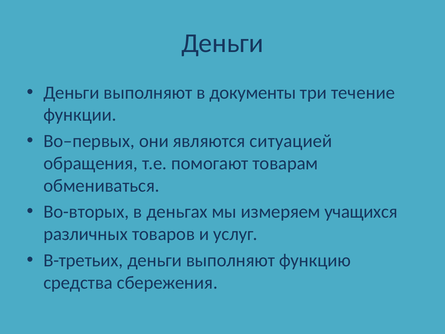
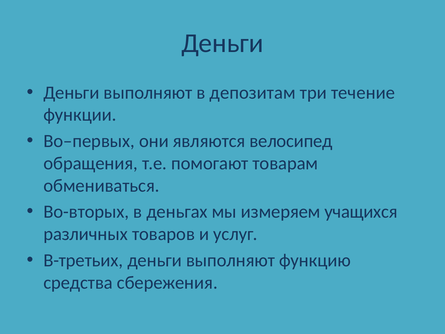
документы: документы -> депозитам (253, 93)
ситуацией: ситуацией -> велосипед (291, 141)
